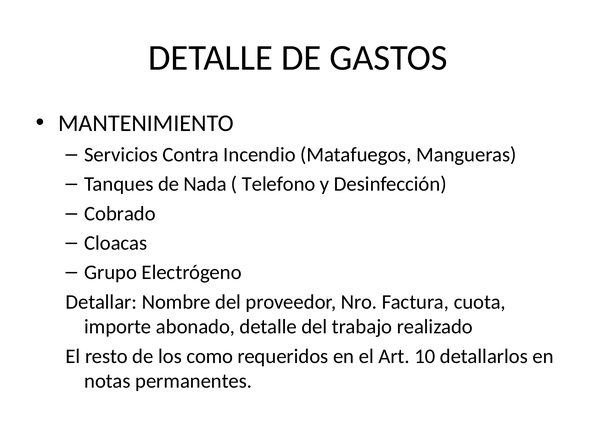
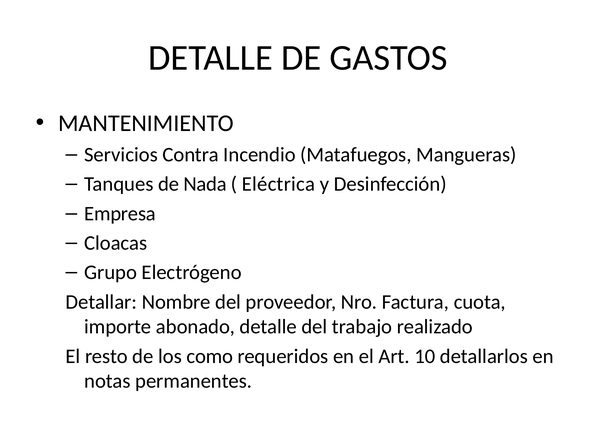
Telefono: Telefono -> Eléctrica (278, 184)
Cobrado: Cobrado -> Empresa (120, 214)
